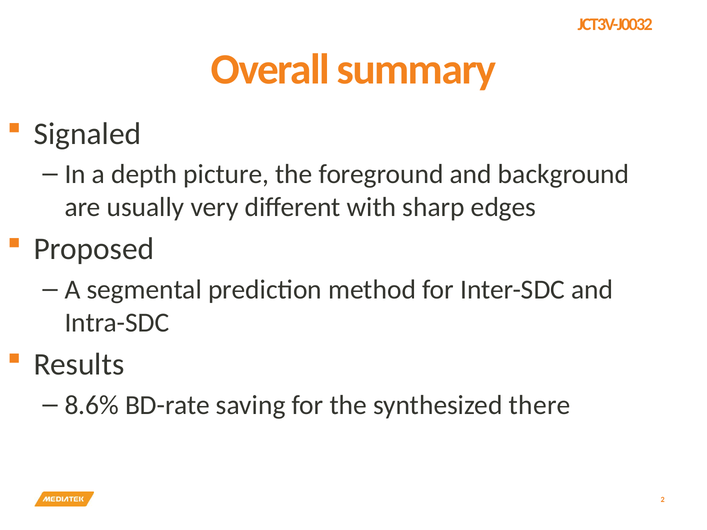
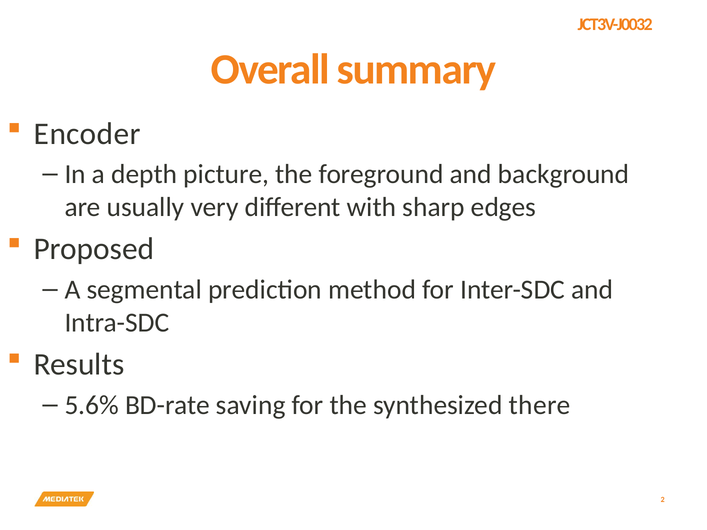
Signaled: Signaled -> Encoder (87, 134)
8.6%: 8.6% -> 5.6% (92, 405)
